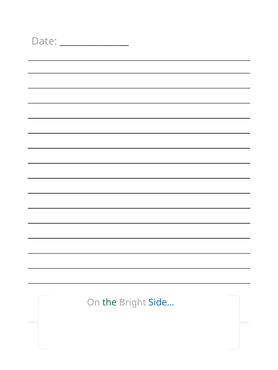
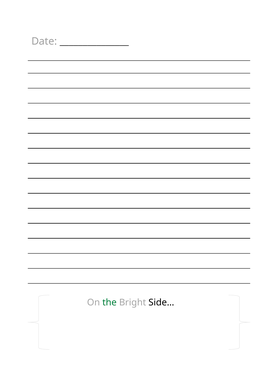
Side… colour: blue -> black (161, 303)
